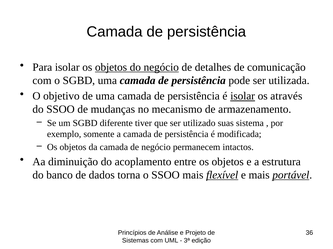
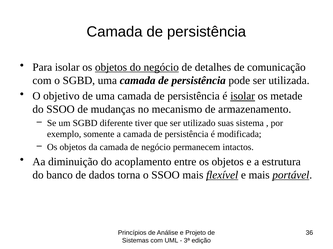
através: através -> metade (286, 96)
